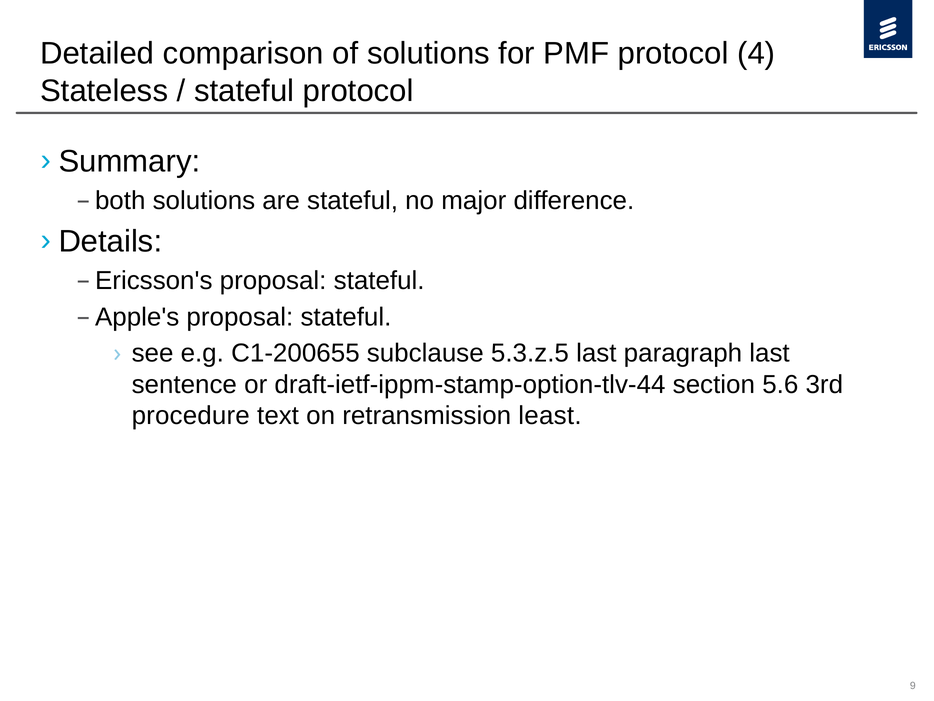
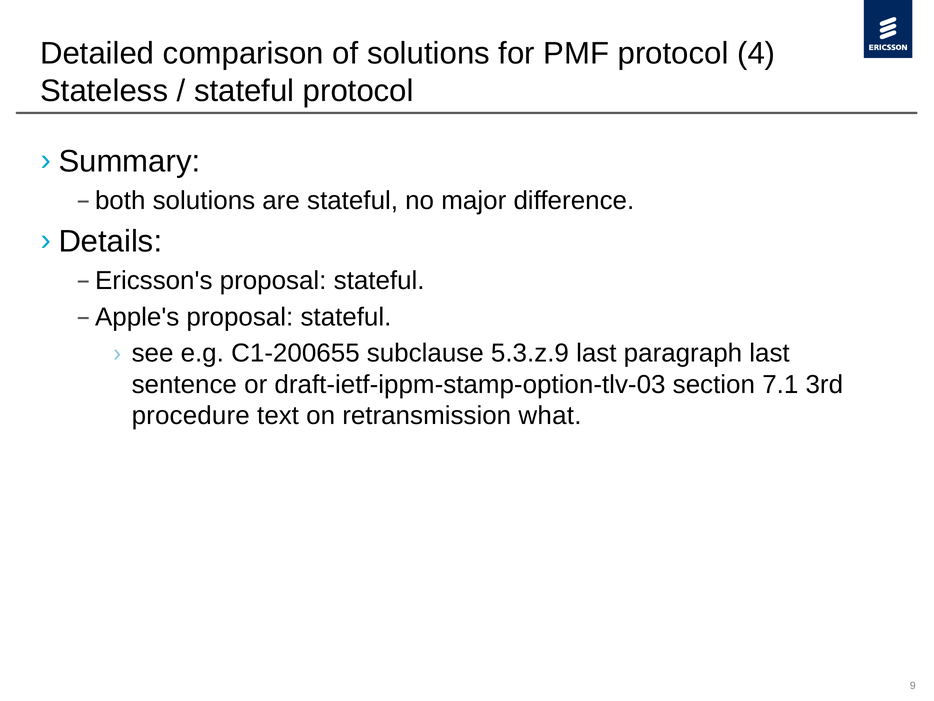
5.3.z.5: 5.3.z.5 -> 5.3.z.9 (530, 353)
draft-ietf-ippm-stamp-option-tlv-44: draft-ietf-ippm-stamp-option-tlv-44 -> draft-ietf-ippm-stamp-option-tlv-03 (470, 384)
5.6: 5.6 -> 7.1 (780, 384)
least: least -> what (550, 415)
